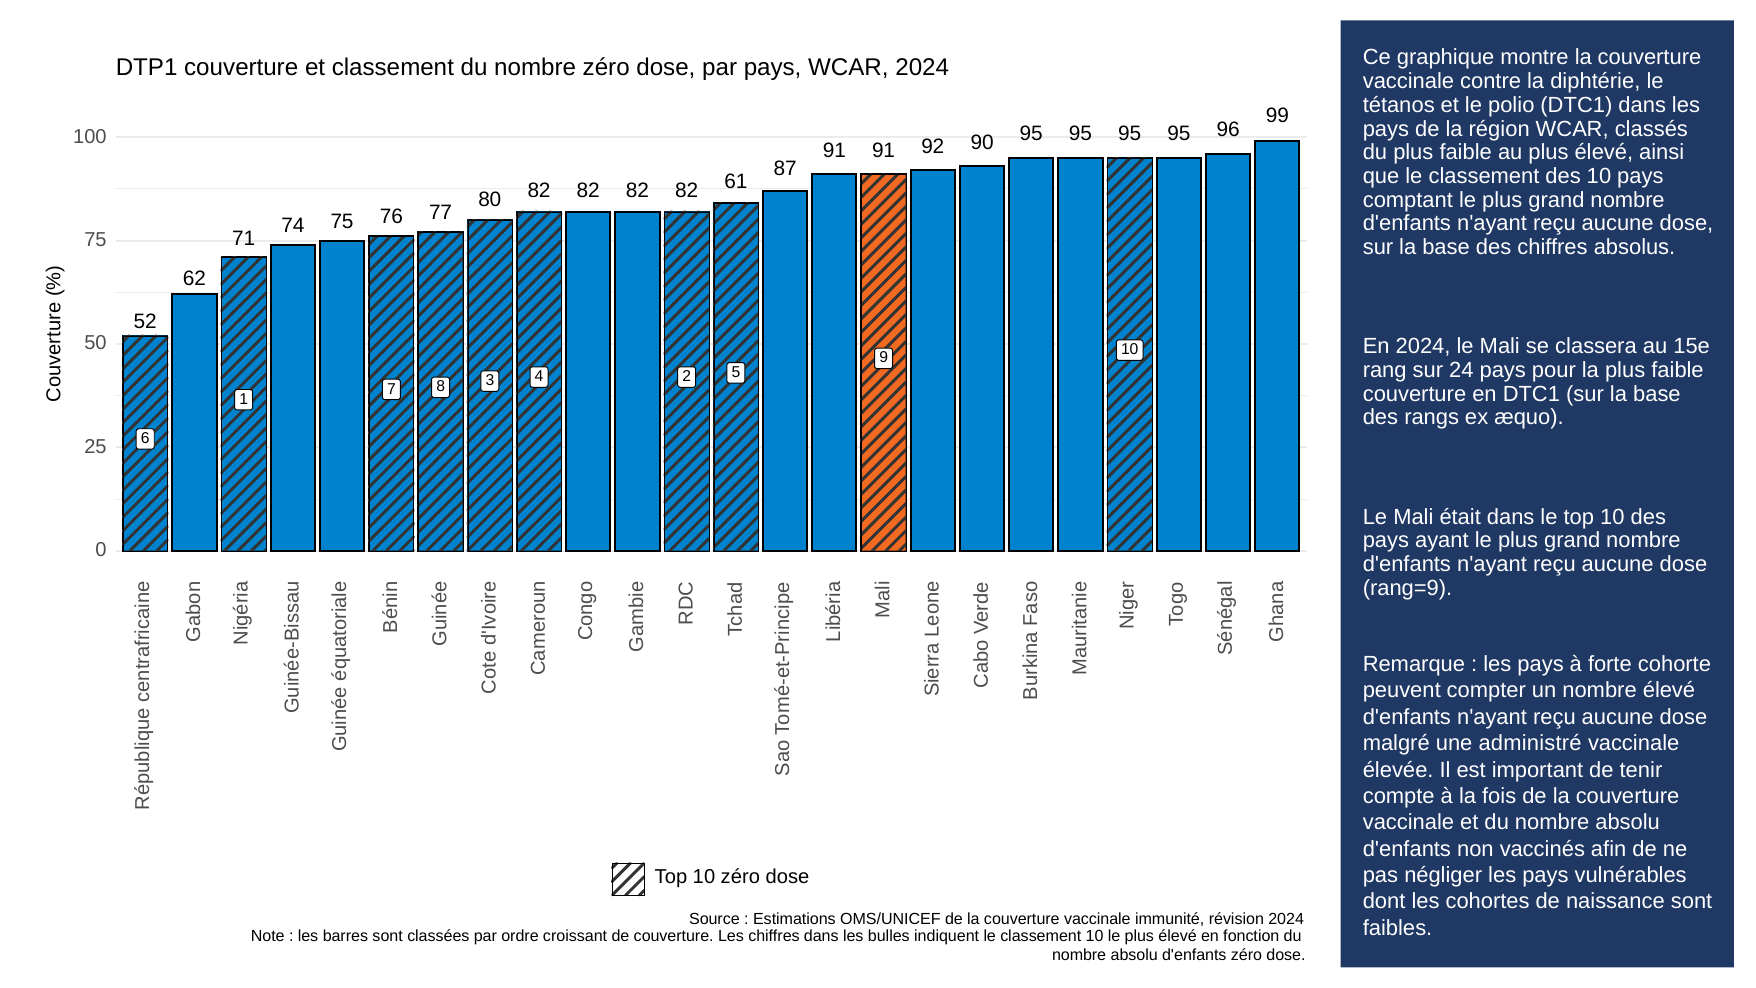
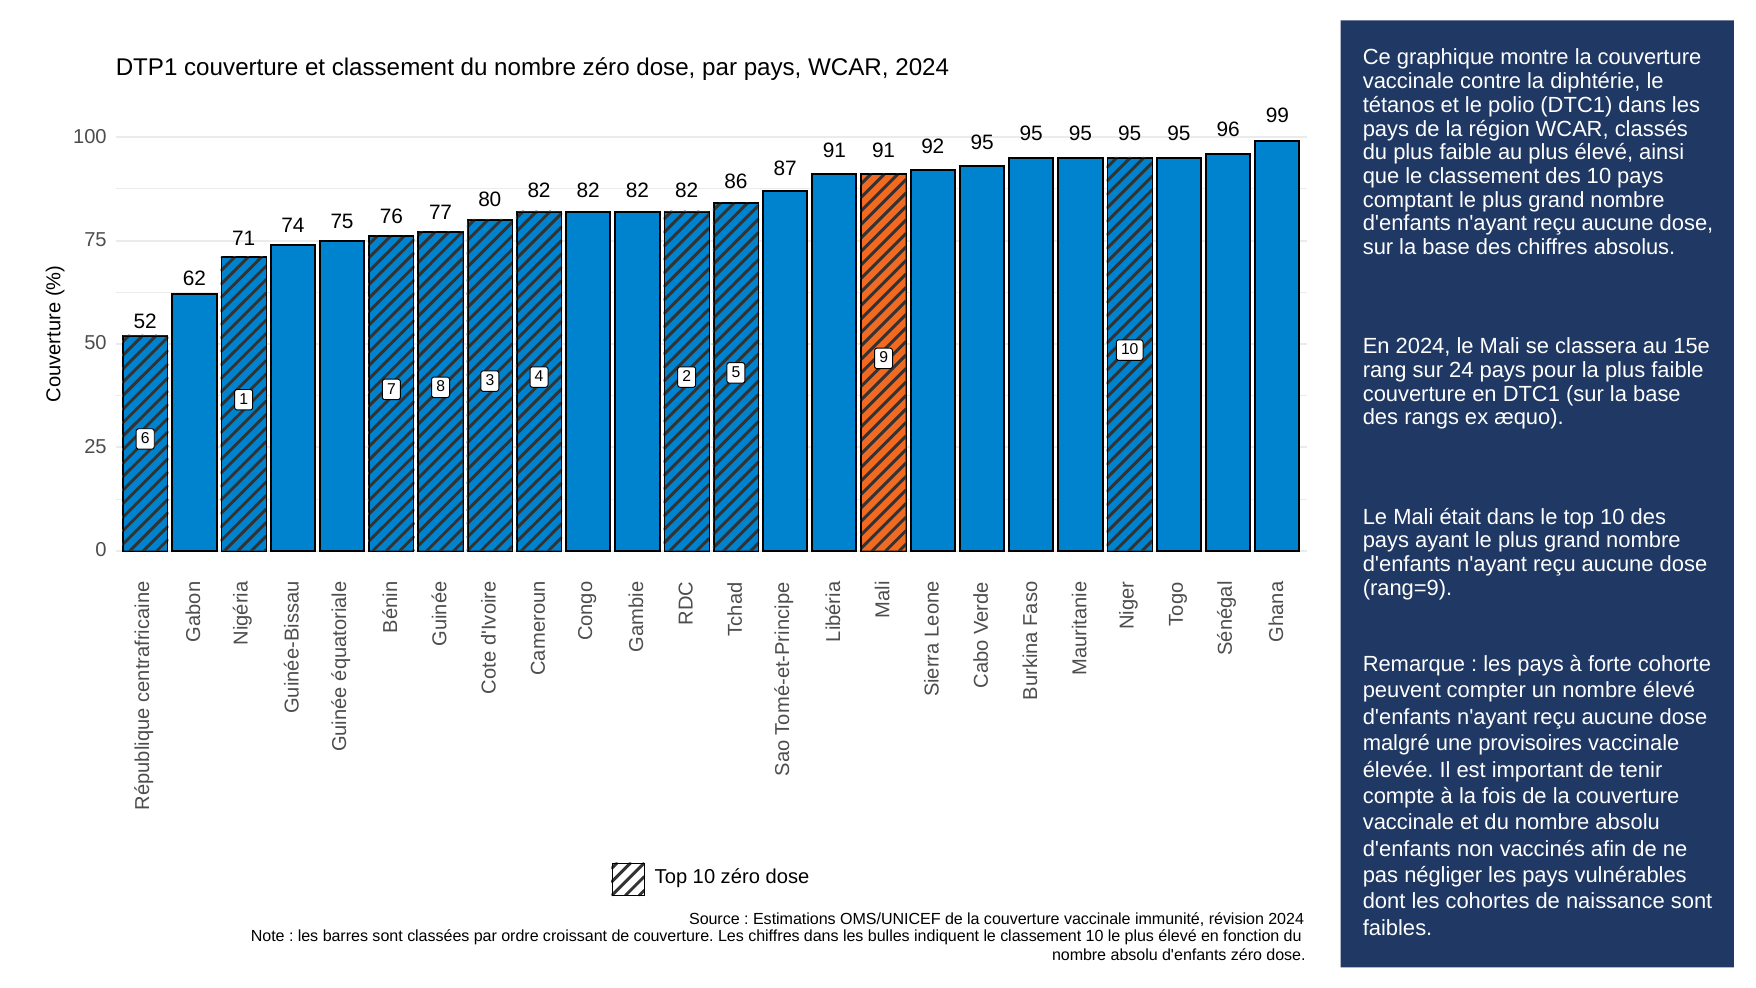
92 90: 90 -> 95 (982, 142)
61: 61 -> 86 (736, 182)
administré: administré -> provisoires (1530, 743)
